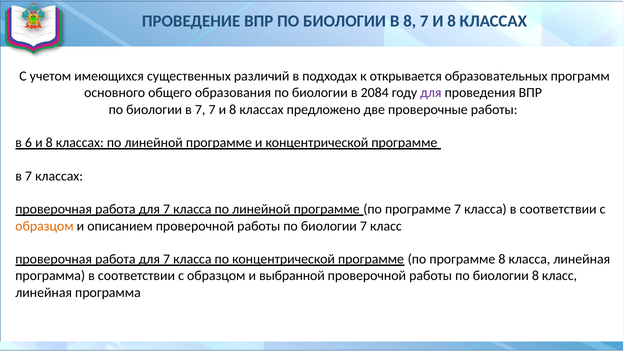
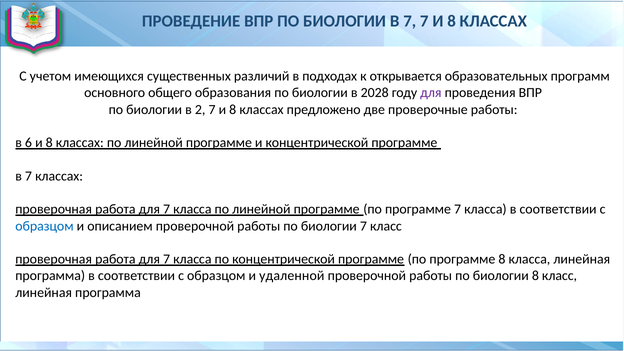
БИОЛОГИИ В 8: 8 -> 7 (410, 21)
2084: 2084 -> 2028 (375, 93)
биологии в 7: 7 -> 2 (200, 110)
образцом colour: orange -> blue (44, 226)
выбранной: выбранной -> удаленной (292, 276)
